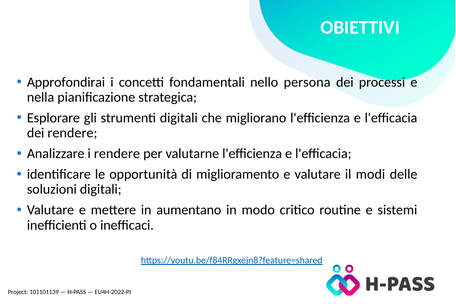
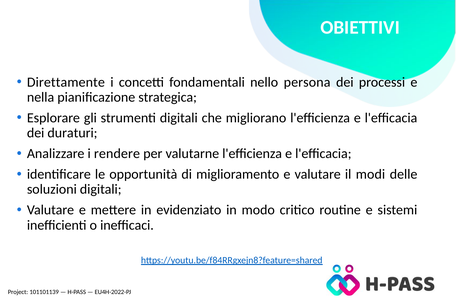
Approfondirai: Approfondirai -> Direttamente (66, 82)
dei rendere: rendere -> duraturi (72, 133)
aumentano: aumentano -> evidenziato (189, 210)
